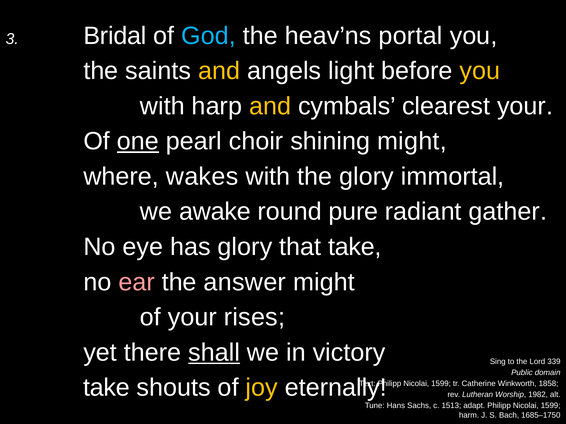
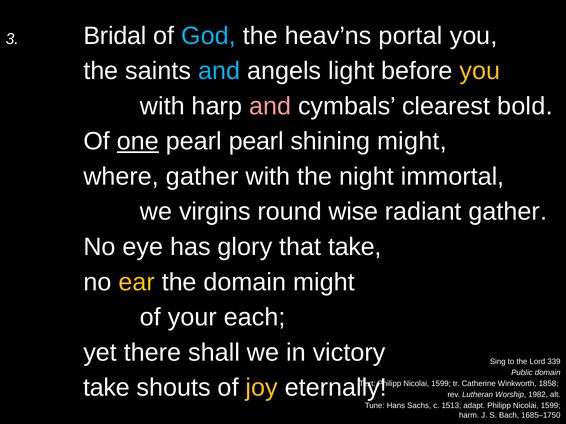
and colour: yellow -> light blue (219, 71)
and colour: yellow -> pink (270, 106)
clearest your: your -> bold (525, 106)
pearl choir: choir -> pearl (256, 141)
where wakes: wakes -> gather (202, 177)
the glory: glory -> night (367, 177)
awake: awake -> virgins (215, 212)
pure: pure -> wise (353, 212)
ear colour: pink -> yellow (137, 282)
the answer: answer -> domain (245, 282)
rises: rises -> each (255, 318)
shall underline: present -> none (214, 353)
